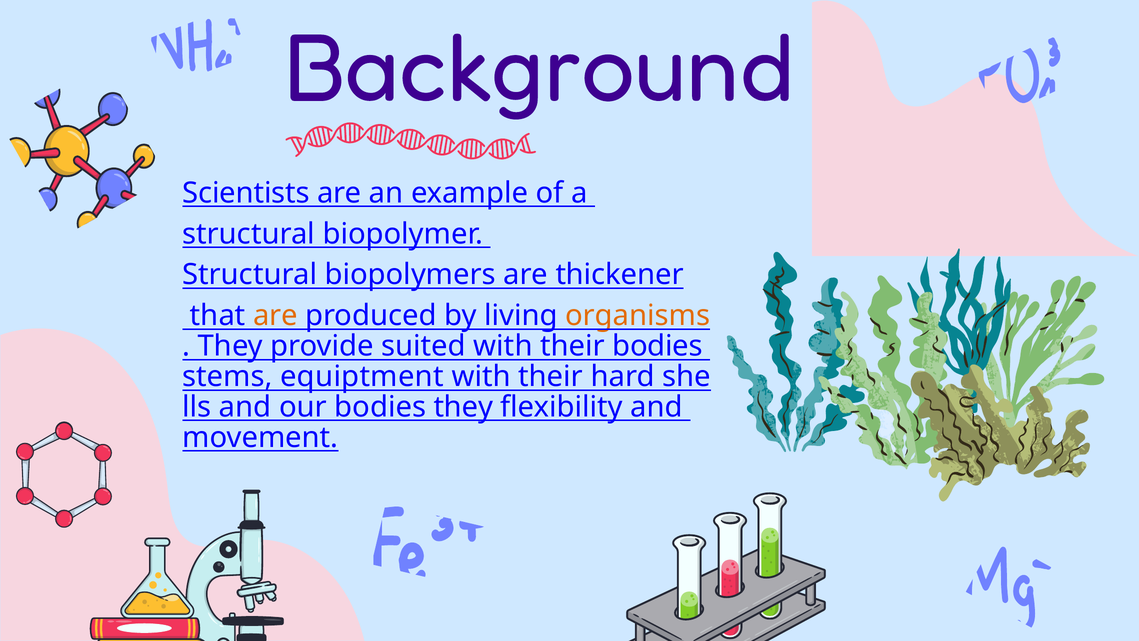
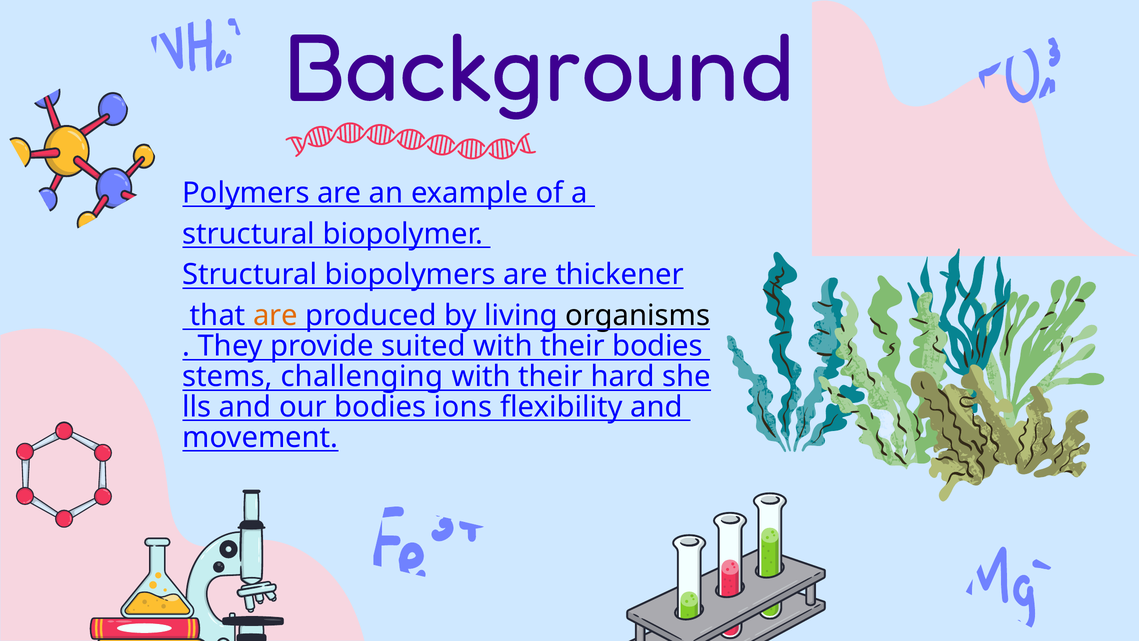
Scientists: Scientists -> Polymers (246, 193)
organisms colour: orange -> black (638, 316)
equiptment: equiptment -> challenging (362, 377)
bodies they: they -> ions (463, 407)
